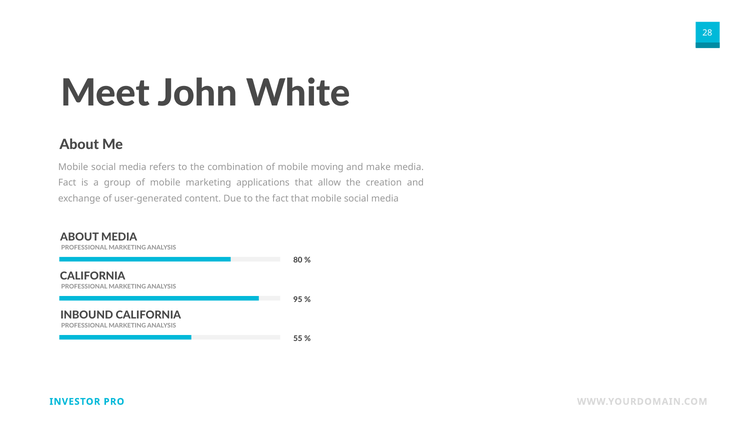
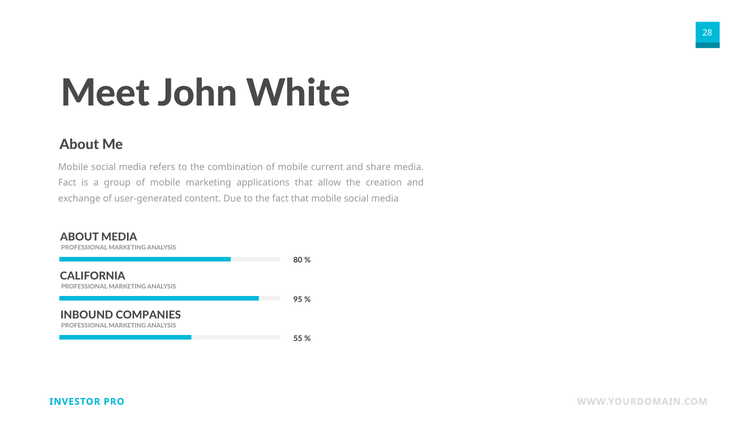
moving: moving -> current (327, 167)
make: make -> share (378, 167)
INBOUND CALIFORNIA: CALIFORNIA -> COMPANIES (148, 315)
